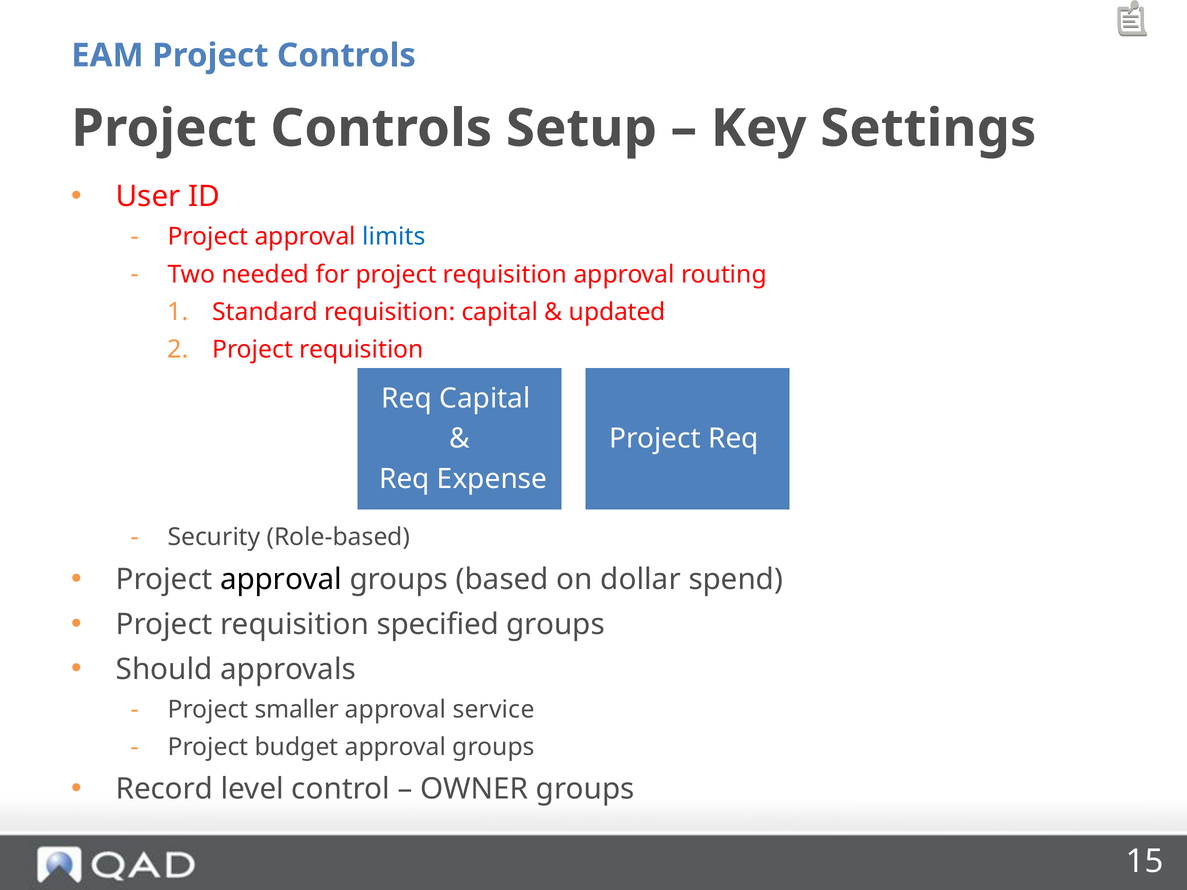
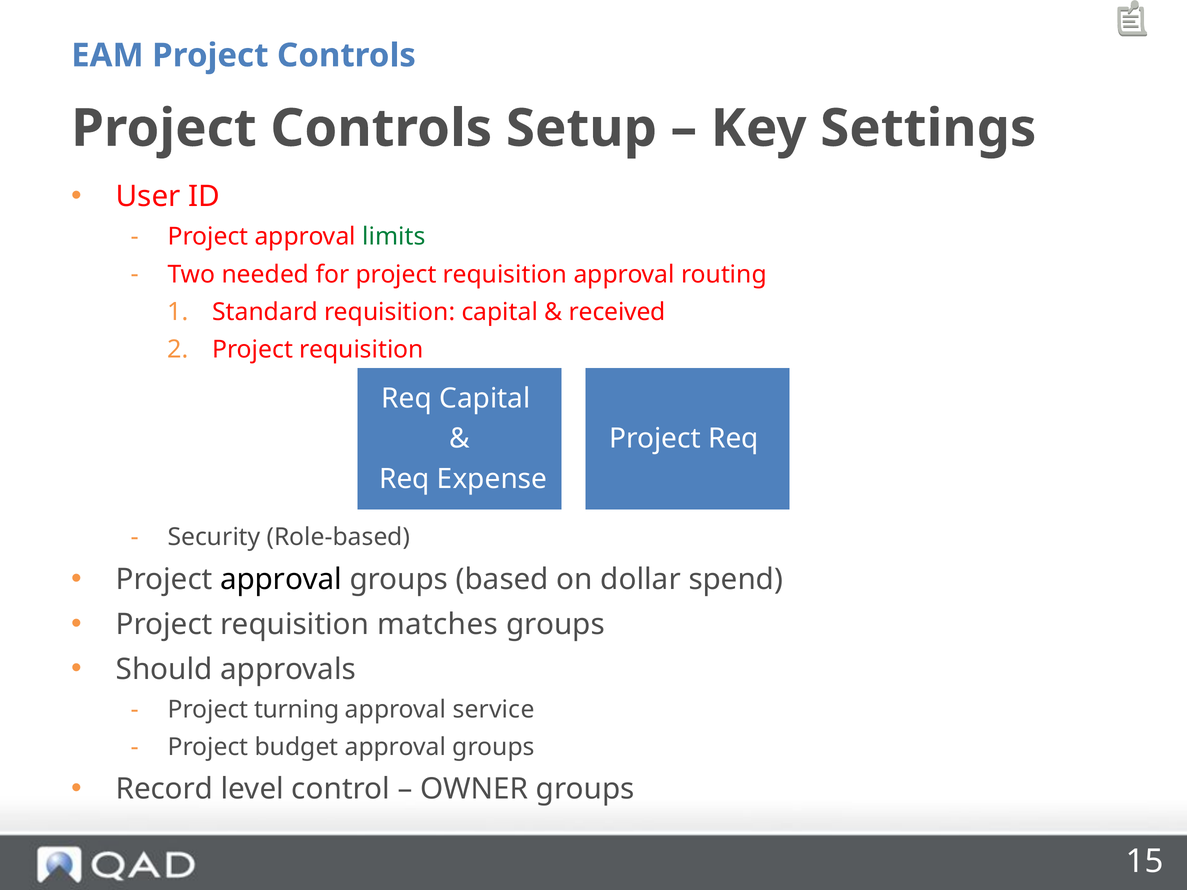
limits colour: blue -> green (394, 237)
updated: updated -> received (617, 312)
specified: specified -> matches (438, 625)
smaller: smaller -> turning (297, 710)
